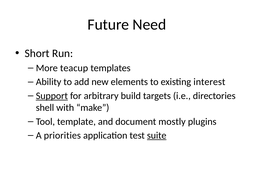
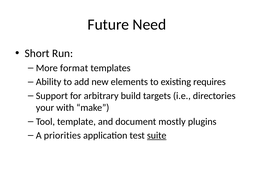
teacup: teacup -> format (74, 68)
interest: interest -> requires (209, 82)
Support underline: present -> none (52, 96)
shell: shell -> your (45, 107)
